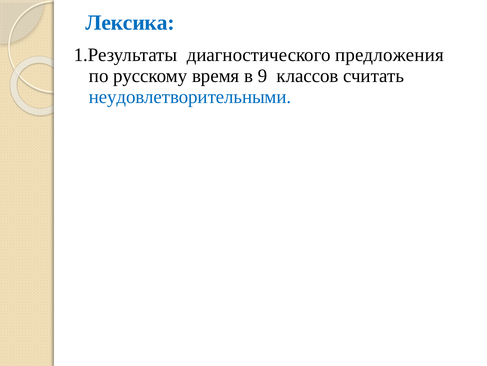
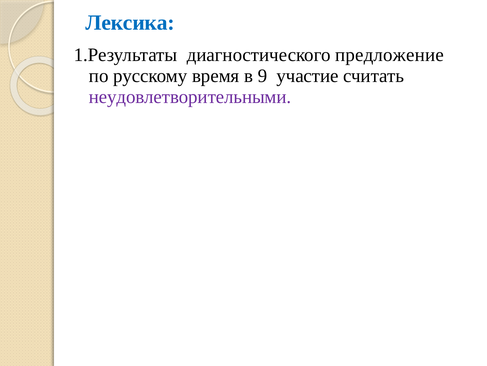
предложения: предложения -> предложение (389, 55)
классов: классов -> участие (308, 76)
неудовлетворительными colour: blue -> purple (190, 97)
